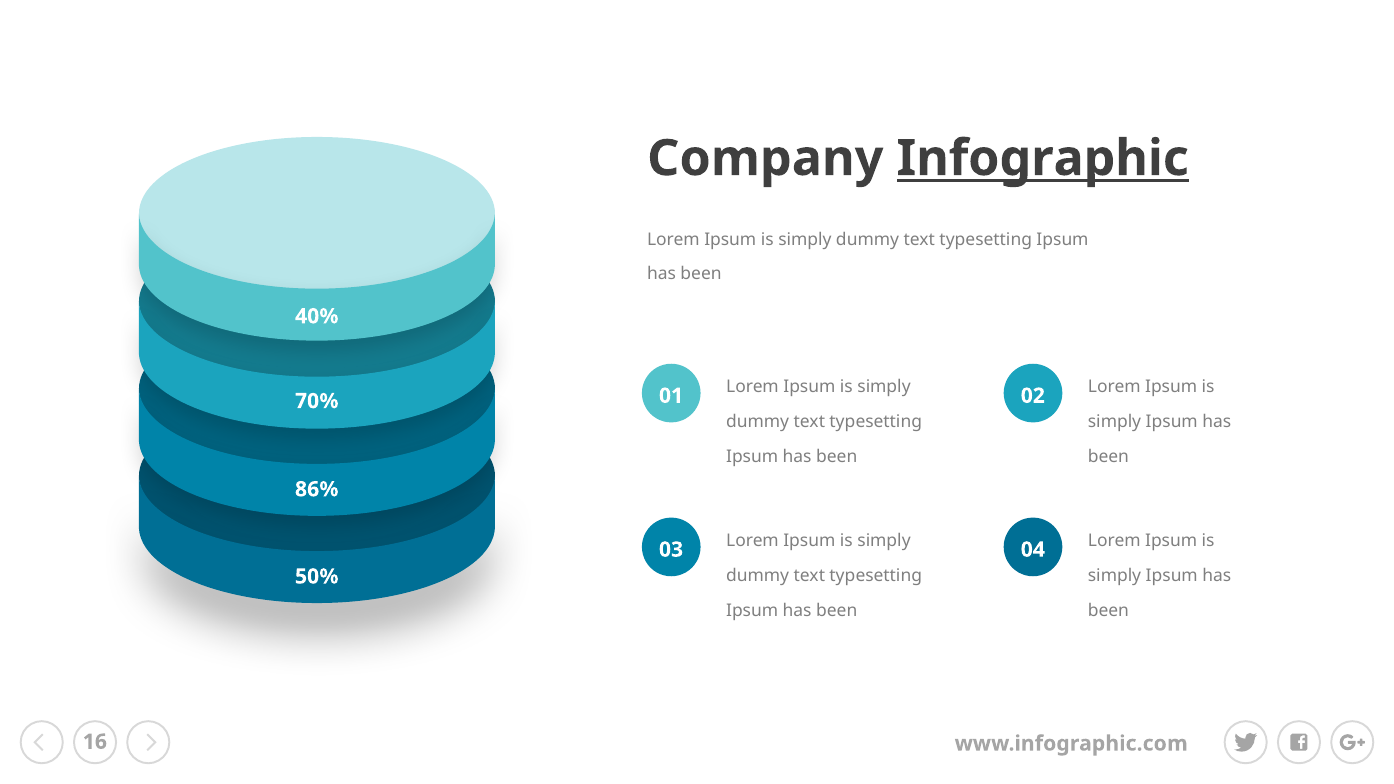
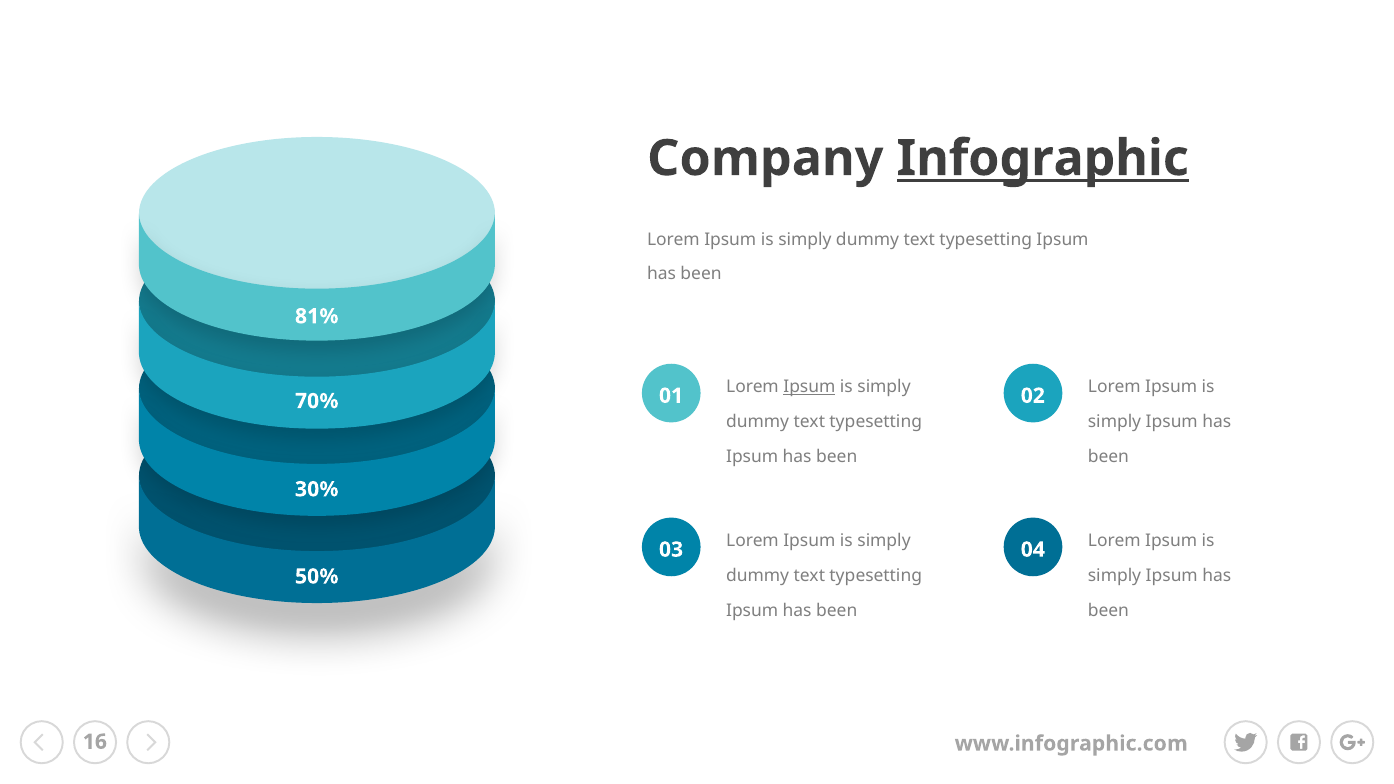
40%: 40% -> 81% (317, 316)
Ipsum underline: none -> present (809, 387)
86%: 86% -> 30% (317, 489)
